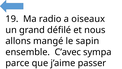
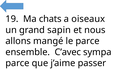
radio: radio -> chats (50, 19)
défilé: défilé -> sapin (59, 30)
le sapin: sapin -> parce (88, 41)
